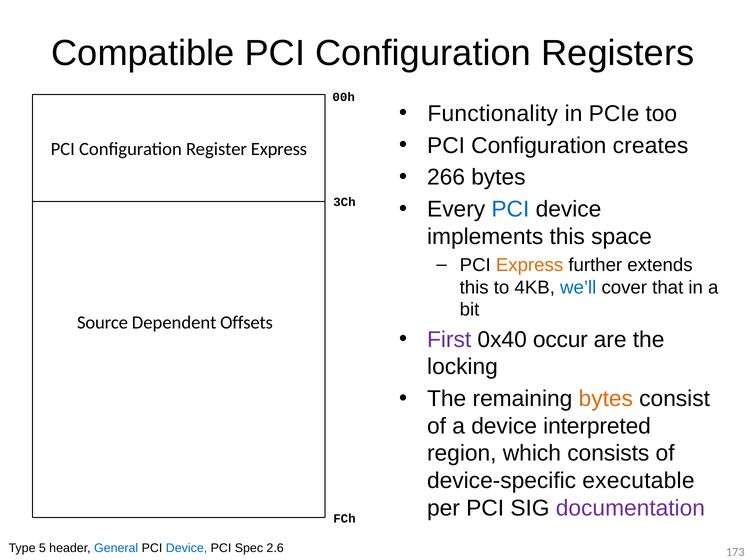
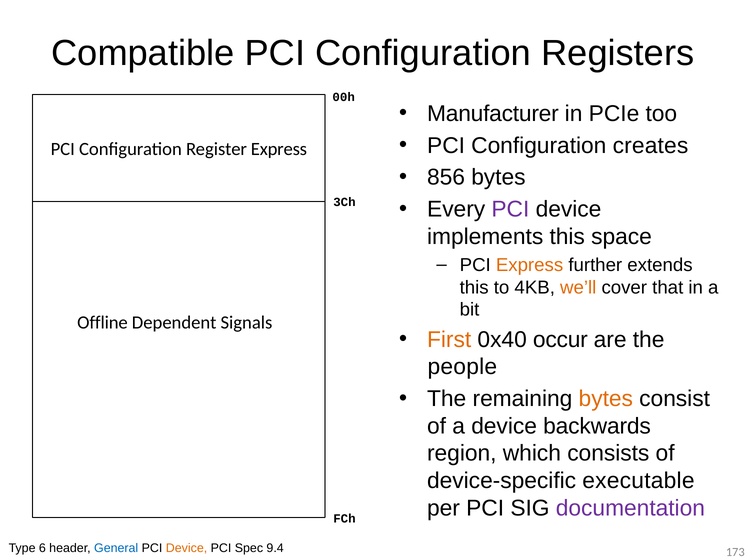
Functionality: Functionality -> Manufacturer (493, 114)
266: 266 -> 856 (446, 177)
PCI colour: blue -> purple (510, 209)
we’ll colour: blue -> orange (578, 287)
Source: Source -> Offline (102, 322)
Offsets: Offsets -> Signals (246, 322)
First colour: purple -> orange (449, 339)
locking: locking -> people (462, 367)
interpreted: interpreted -> backwards (597, 426)
5: 5 -> 6 (42, 548)
Device colour: blue -> orange (187, 548)
2.6: 2.6 -> 9.4 (275, 548)
